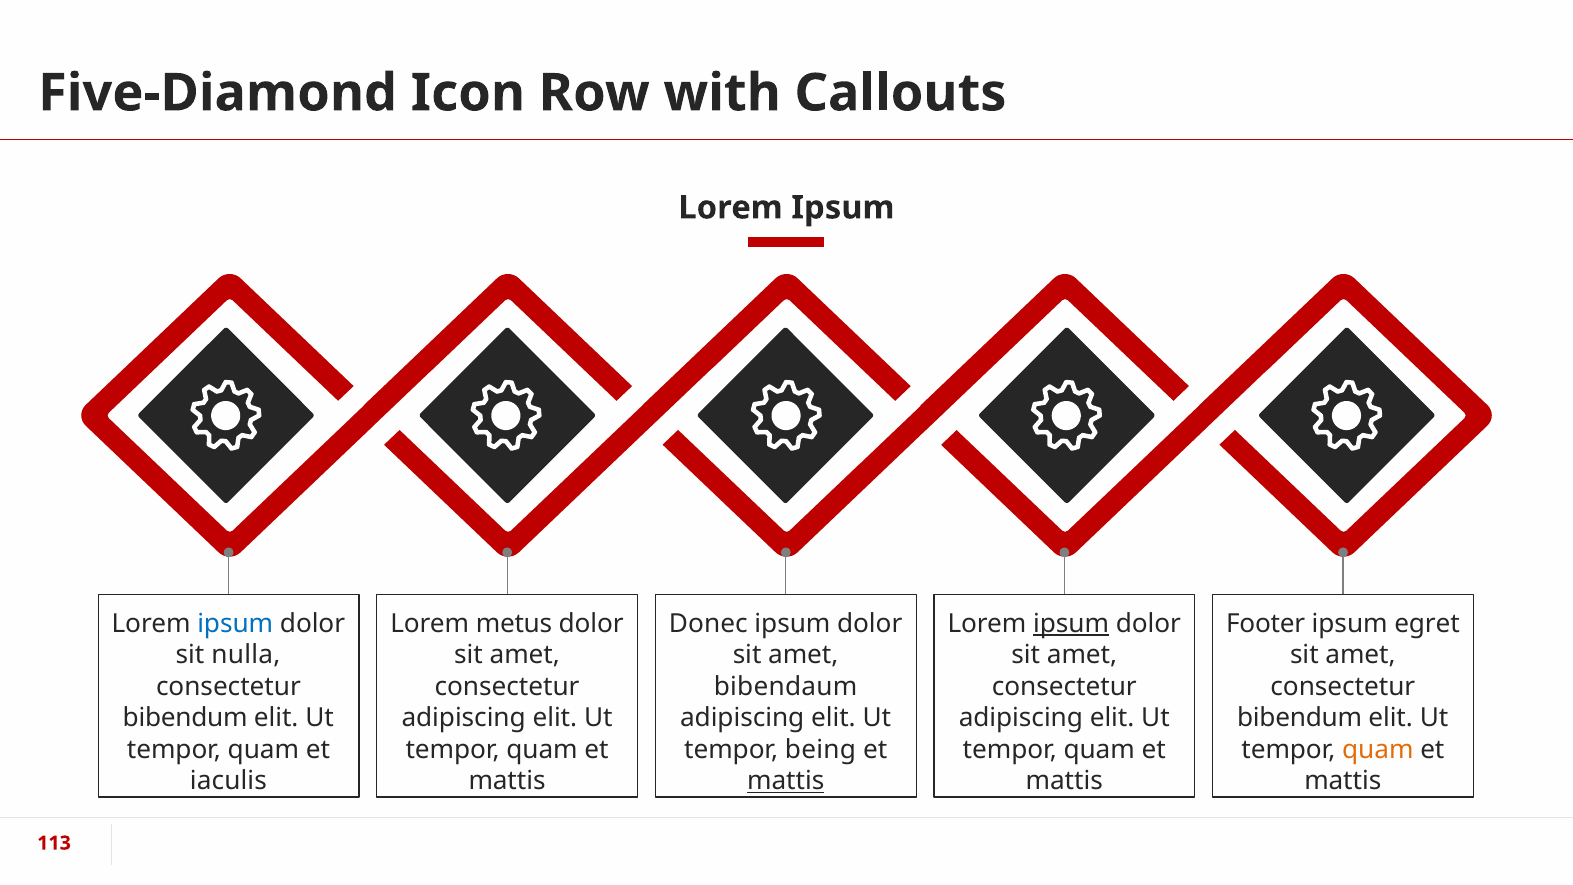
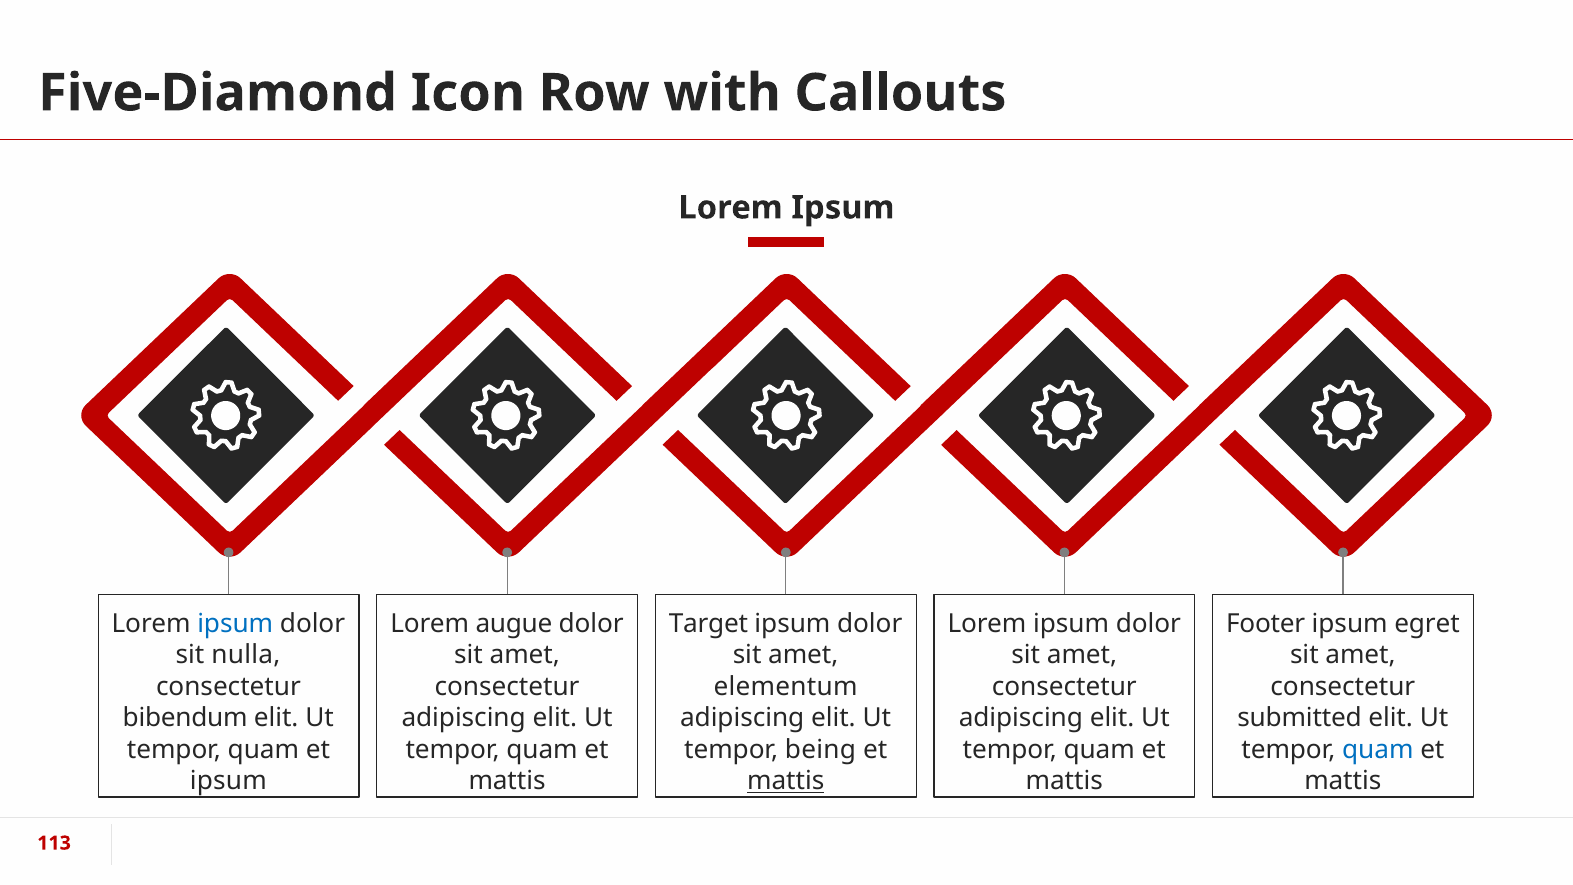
metus: metus -> augue (514, 624)
Donec: Donec -> Target (708, 624)
ipsum underline: present -> none (1071, 624)
bibendaum: bibendaum -> elementum (786, 687)
bibendum: bibendum -> submitted (1300, 718)
quam colour: orange -> blue (1378, 749)
iaculis: iaculis -> ipsum (228, 781)
